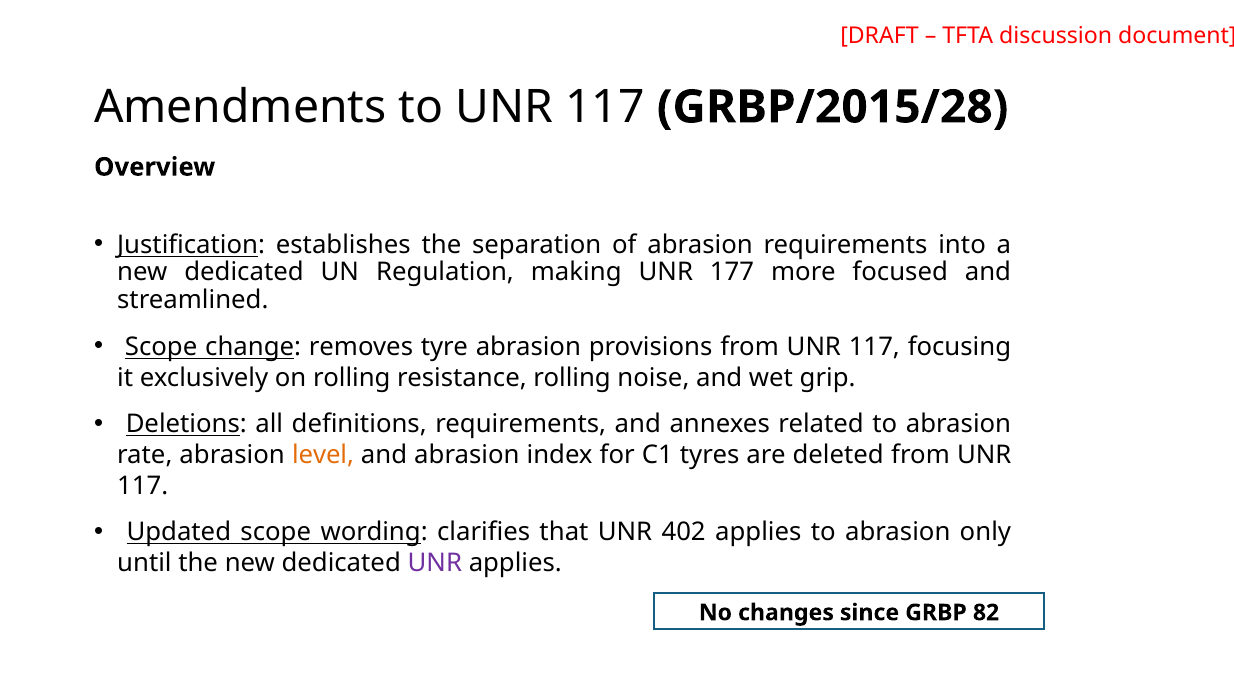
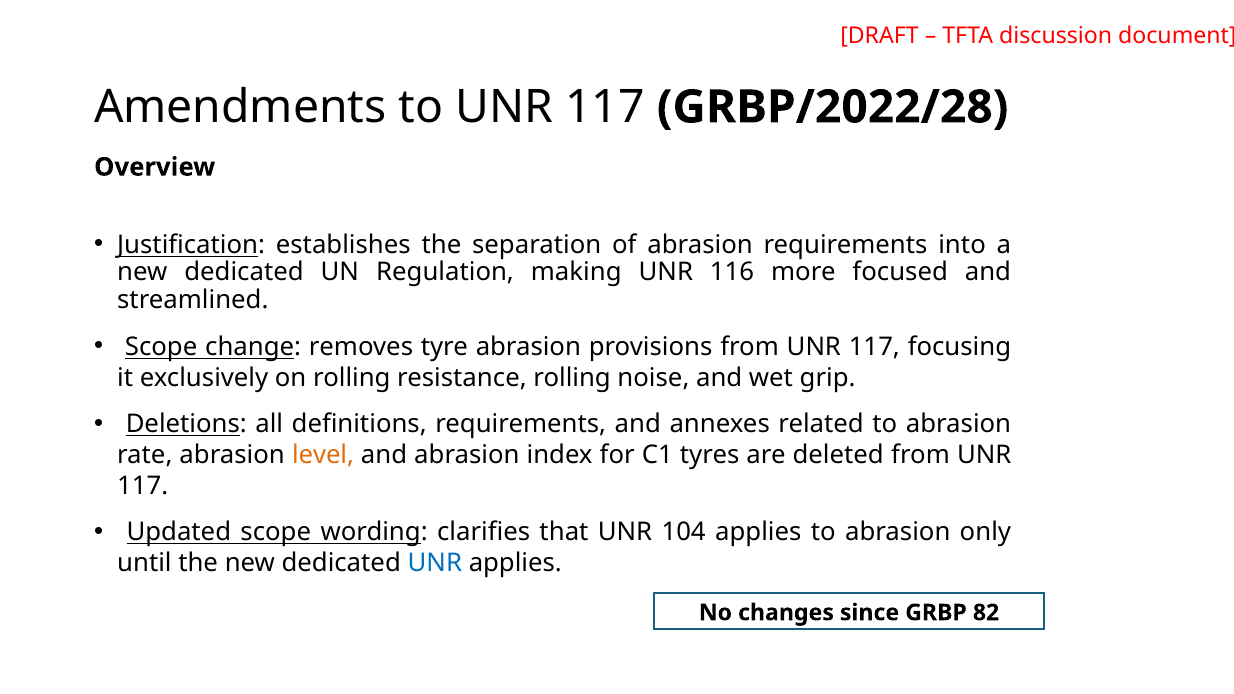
GRBP/2015/28: GRBP/2015/28 -> GRBP/2022/28 (833, 107)
177: 177 -> 116 (732, 272)
402: 402 -> 104 (684, 532)
UNR colour: purple -> blue (435, 563)
